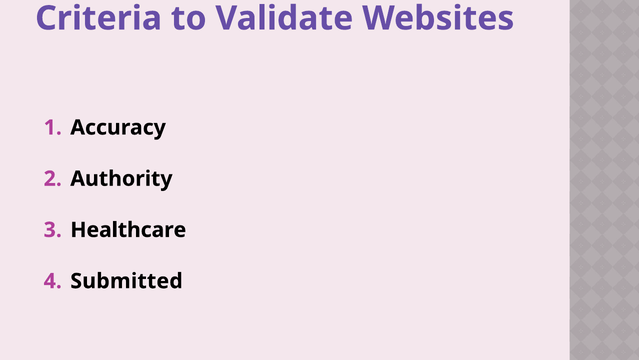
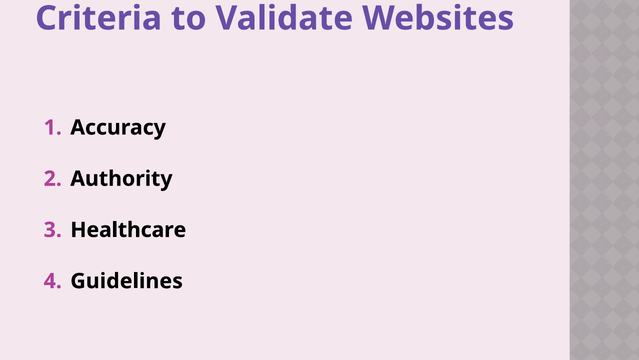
Submitted: Submitted -> Guidelines (127, 281)
